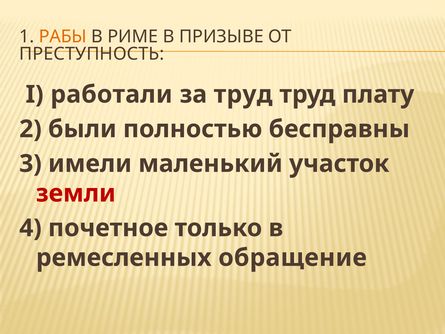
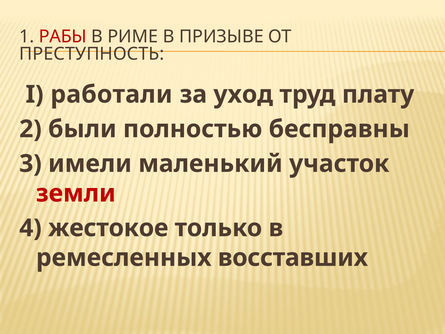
РАБЫ colour: orange -> red (63, 37)
за труд: труд -> уход (243, 94)
почетное: почетное -> жестокое (108, 228)
обращение: обращение -> восставших (293, 258)
